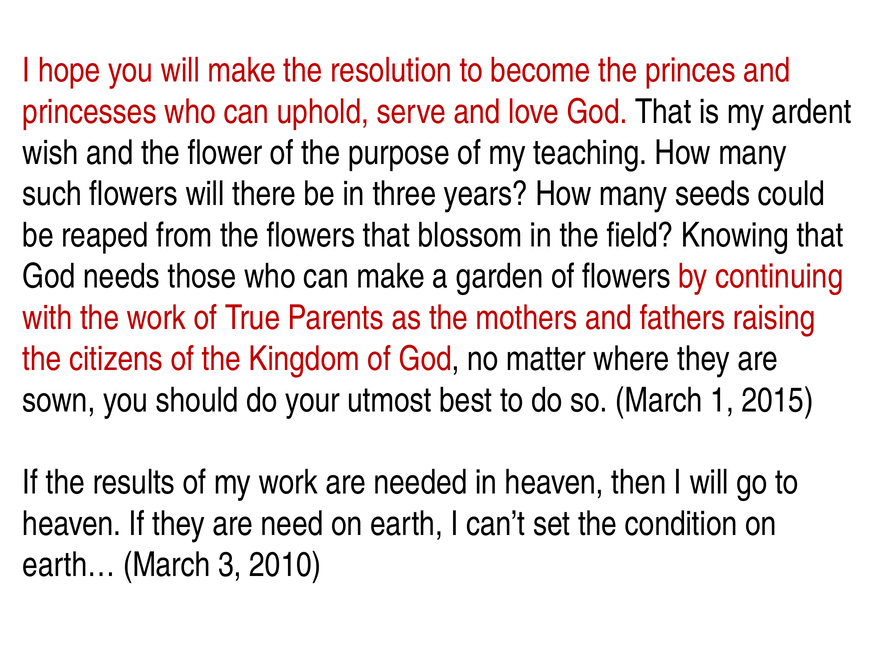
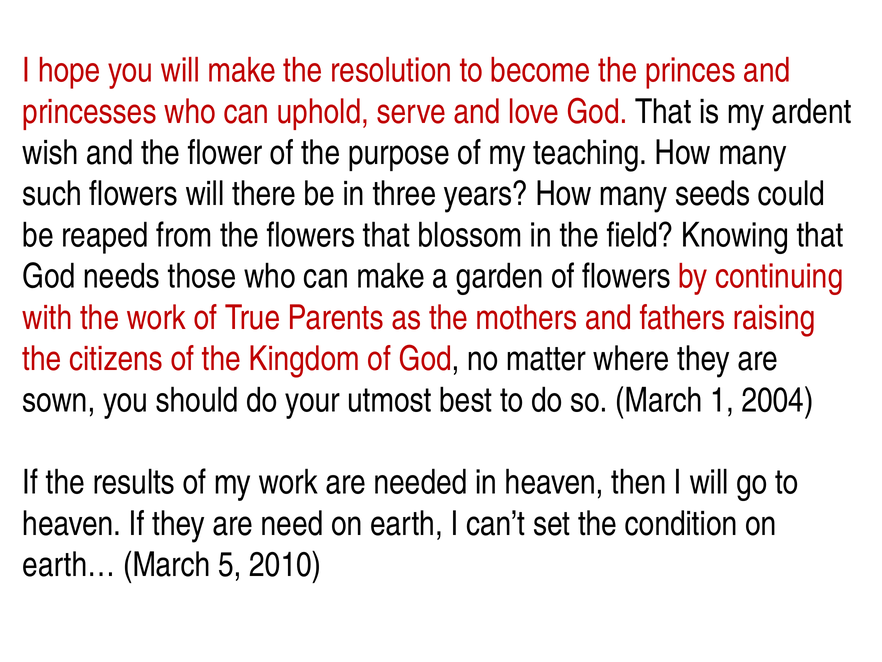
2015: 2015 -> 2004 (778, 400)
3: 3 -> 5 (230, 565)
